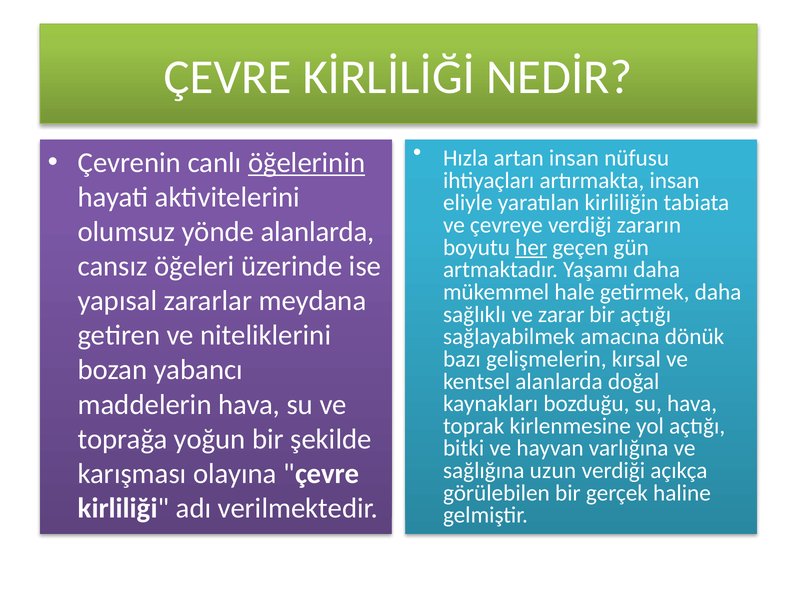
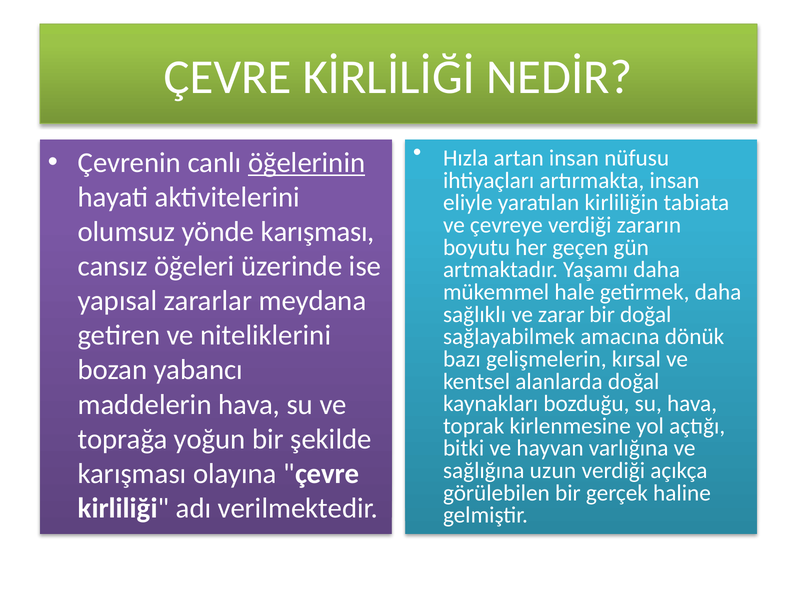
yönde alanlarda: alanlarda -> karışması (318, 232)
her underline: present -> none (531, 247)
bir açtığı: açtığı -> doğal (646, 314)
